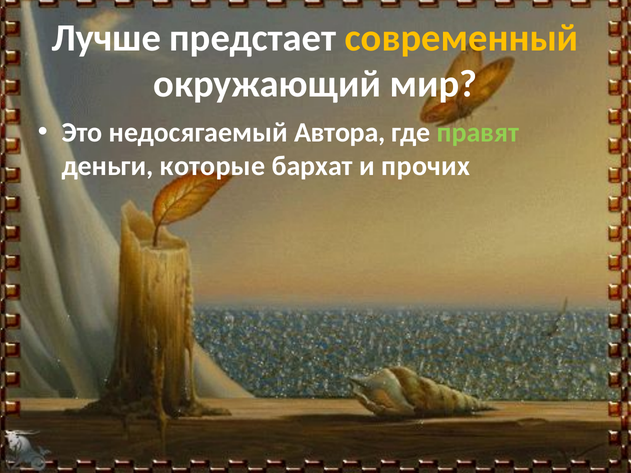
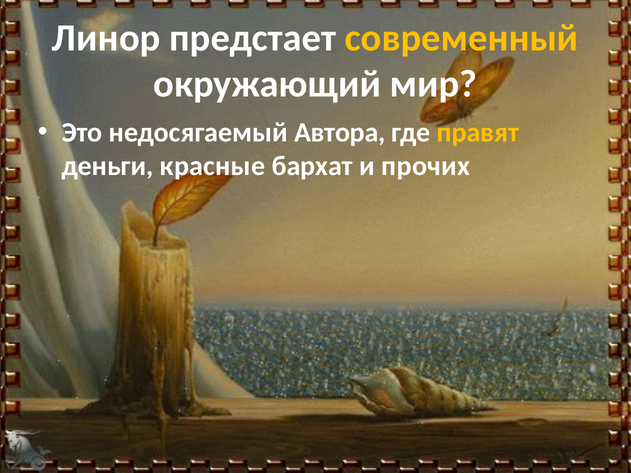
Лучше: Лучше -> Линор (106, 38)
правят colour: light green -> yellow (478, 132)
которые: которые -> красные (213, 166)
